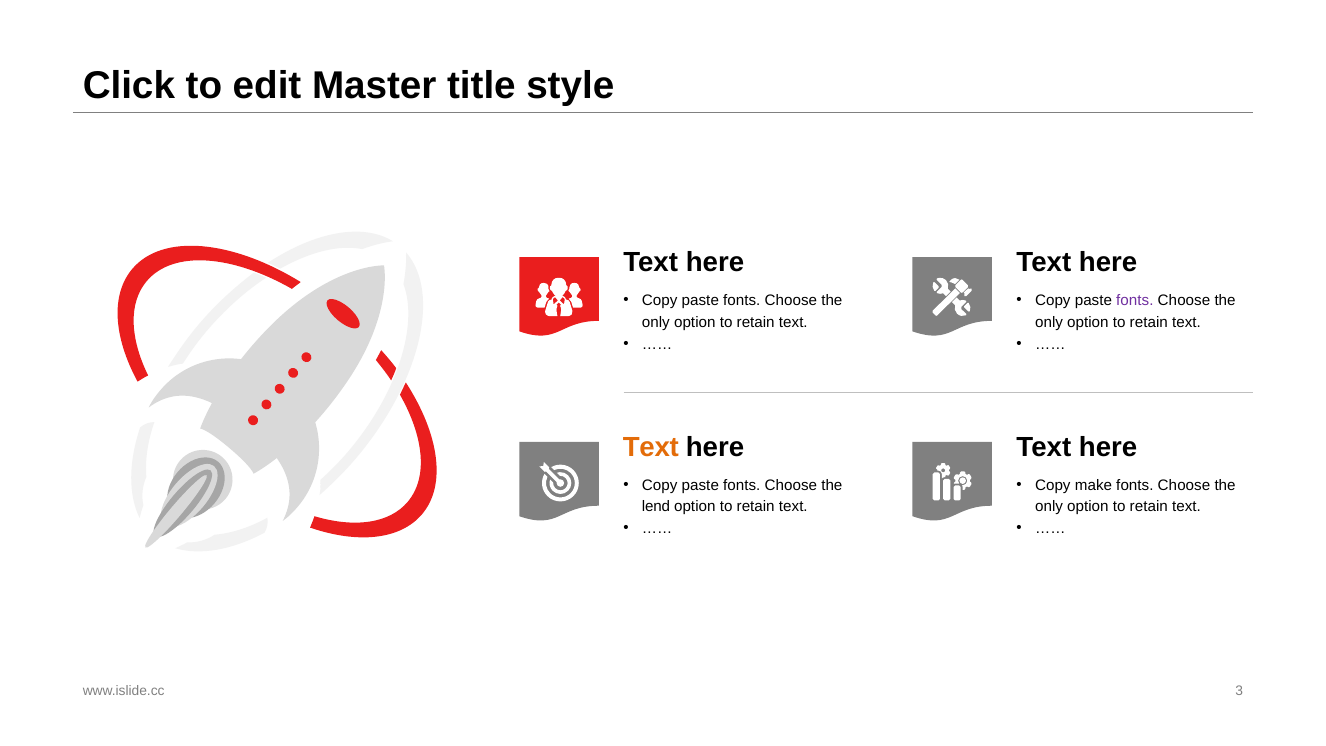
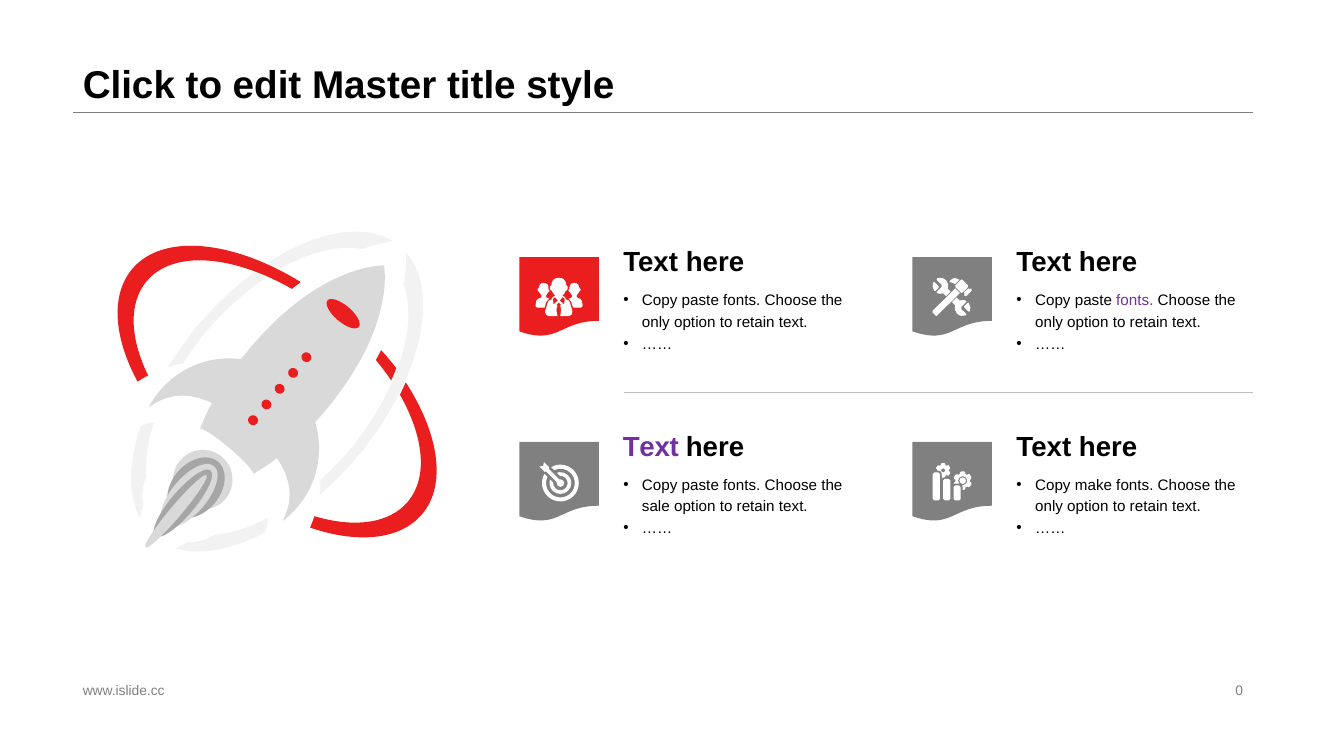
Text colour: orange -> purple (651, 447)
lend: lend -> sale (656, 507)
3: 3 -> 0 (1239, 691)
